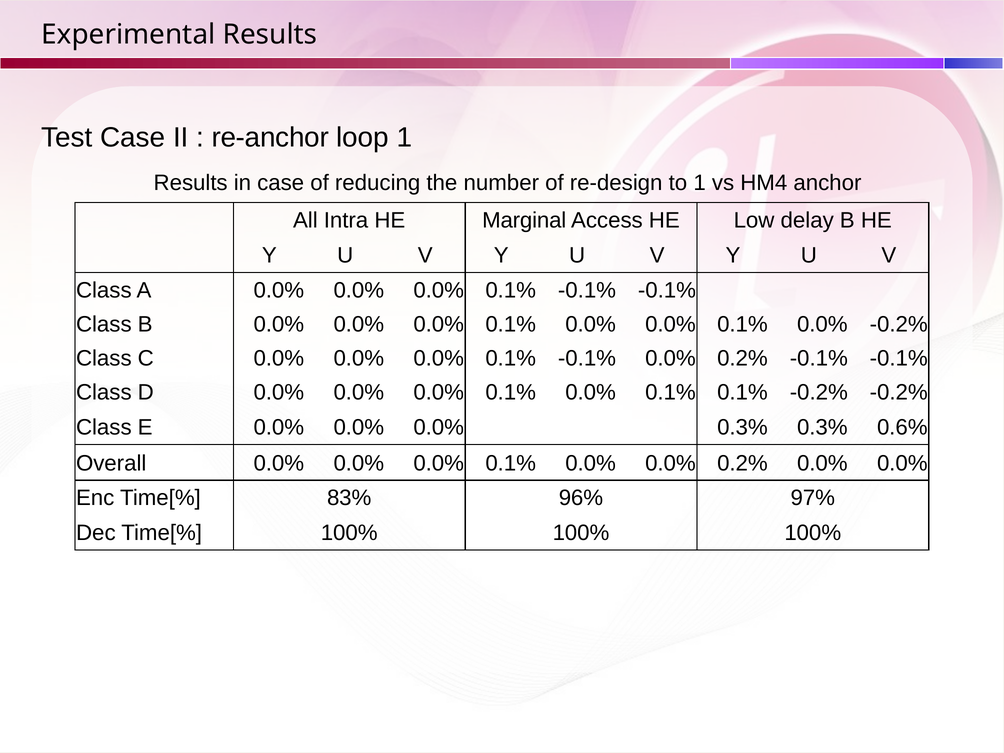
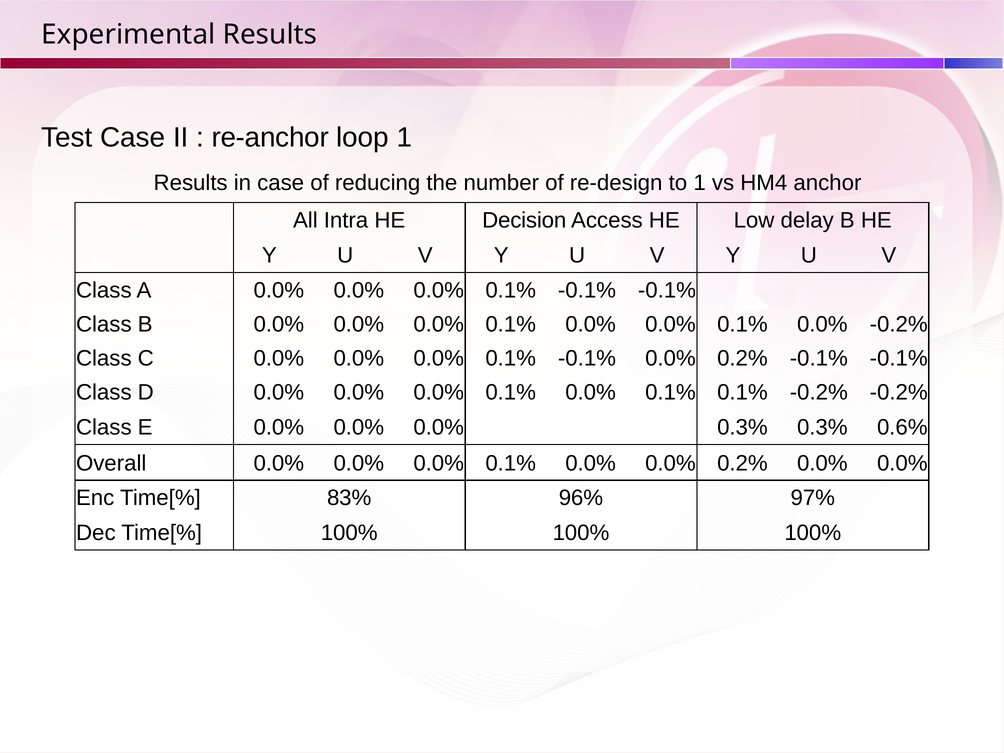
Marginal: Marginal -> Decision (524, 220)
